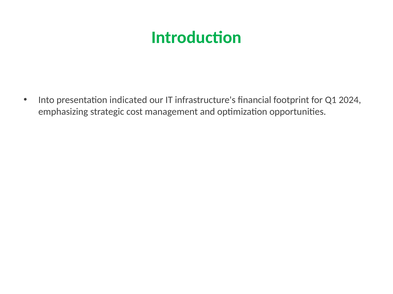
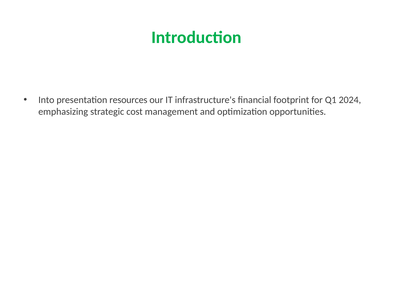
indicated: indicated -> resources (128, 100)
